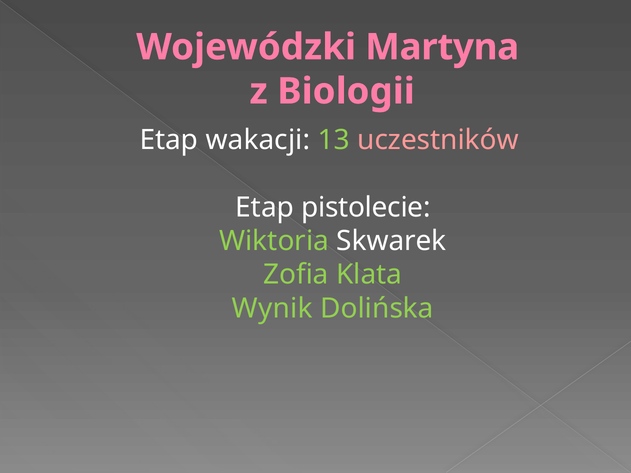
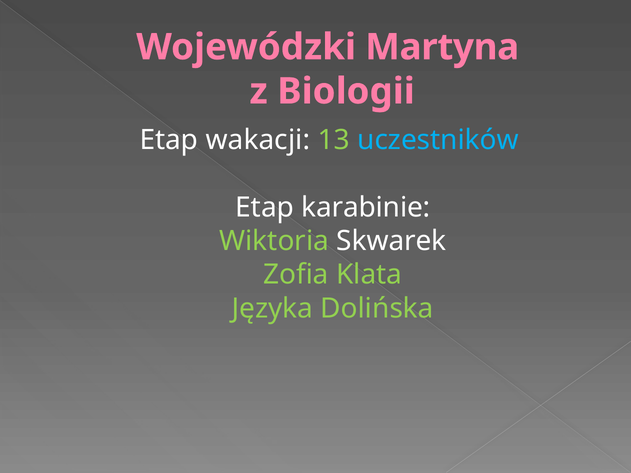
uczestników colour: pink -> light blue (438, 140)
pistolecie: pistolecie -> karabinie (366, 207)
Wynik: Wynik -> Języka (272, 308)
